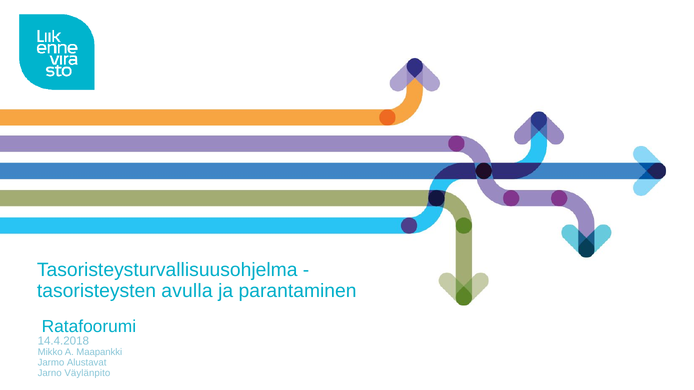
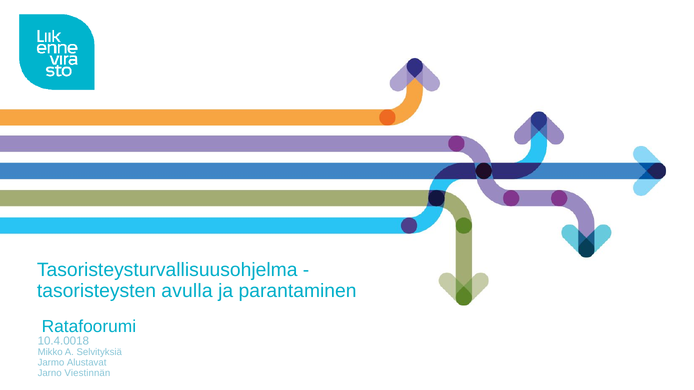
14.4.2018: 14.4.2018 -> 10.4.0018 (63, 341)
Maapankki: Maapankki -> Selvityksiä (99, 353)
Väylänpito: Väylänpito -> Viestinnän (87, 373)
